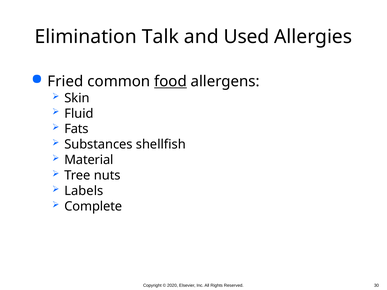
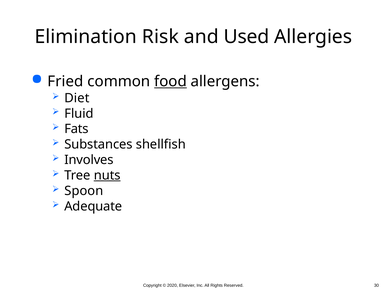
Talk: Talk -> Risk (160, 37)
Skin: Skin -> Diet (77, 98)
Material: Material -> Involves (89, 160)
nuts underline: none -> present (107, 176)
Labels: Labels -> Spoon (84, 191)
Complete: Complete -> Adequate (93, 206)
